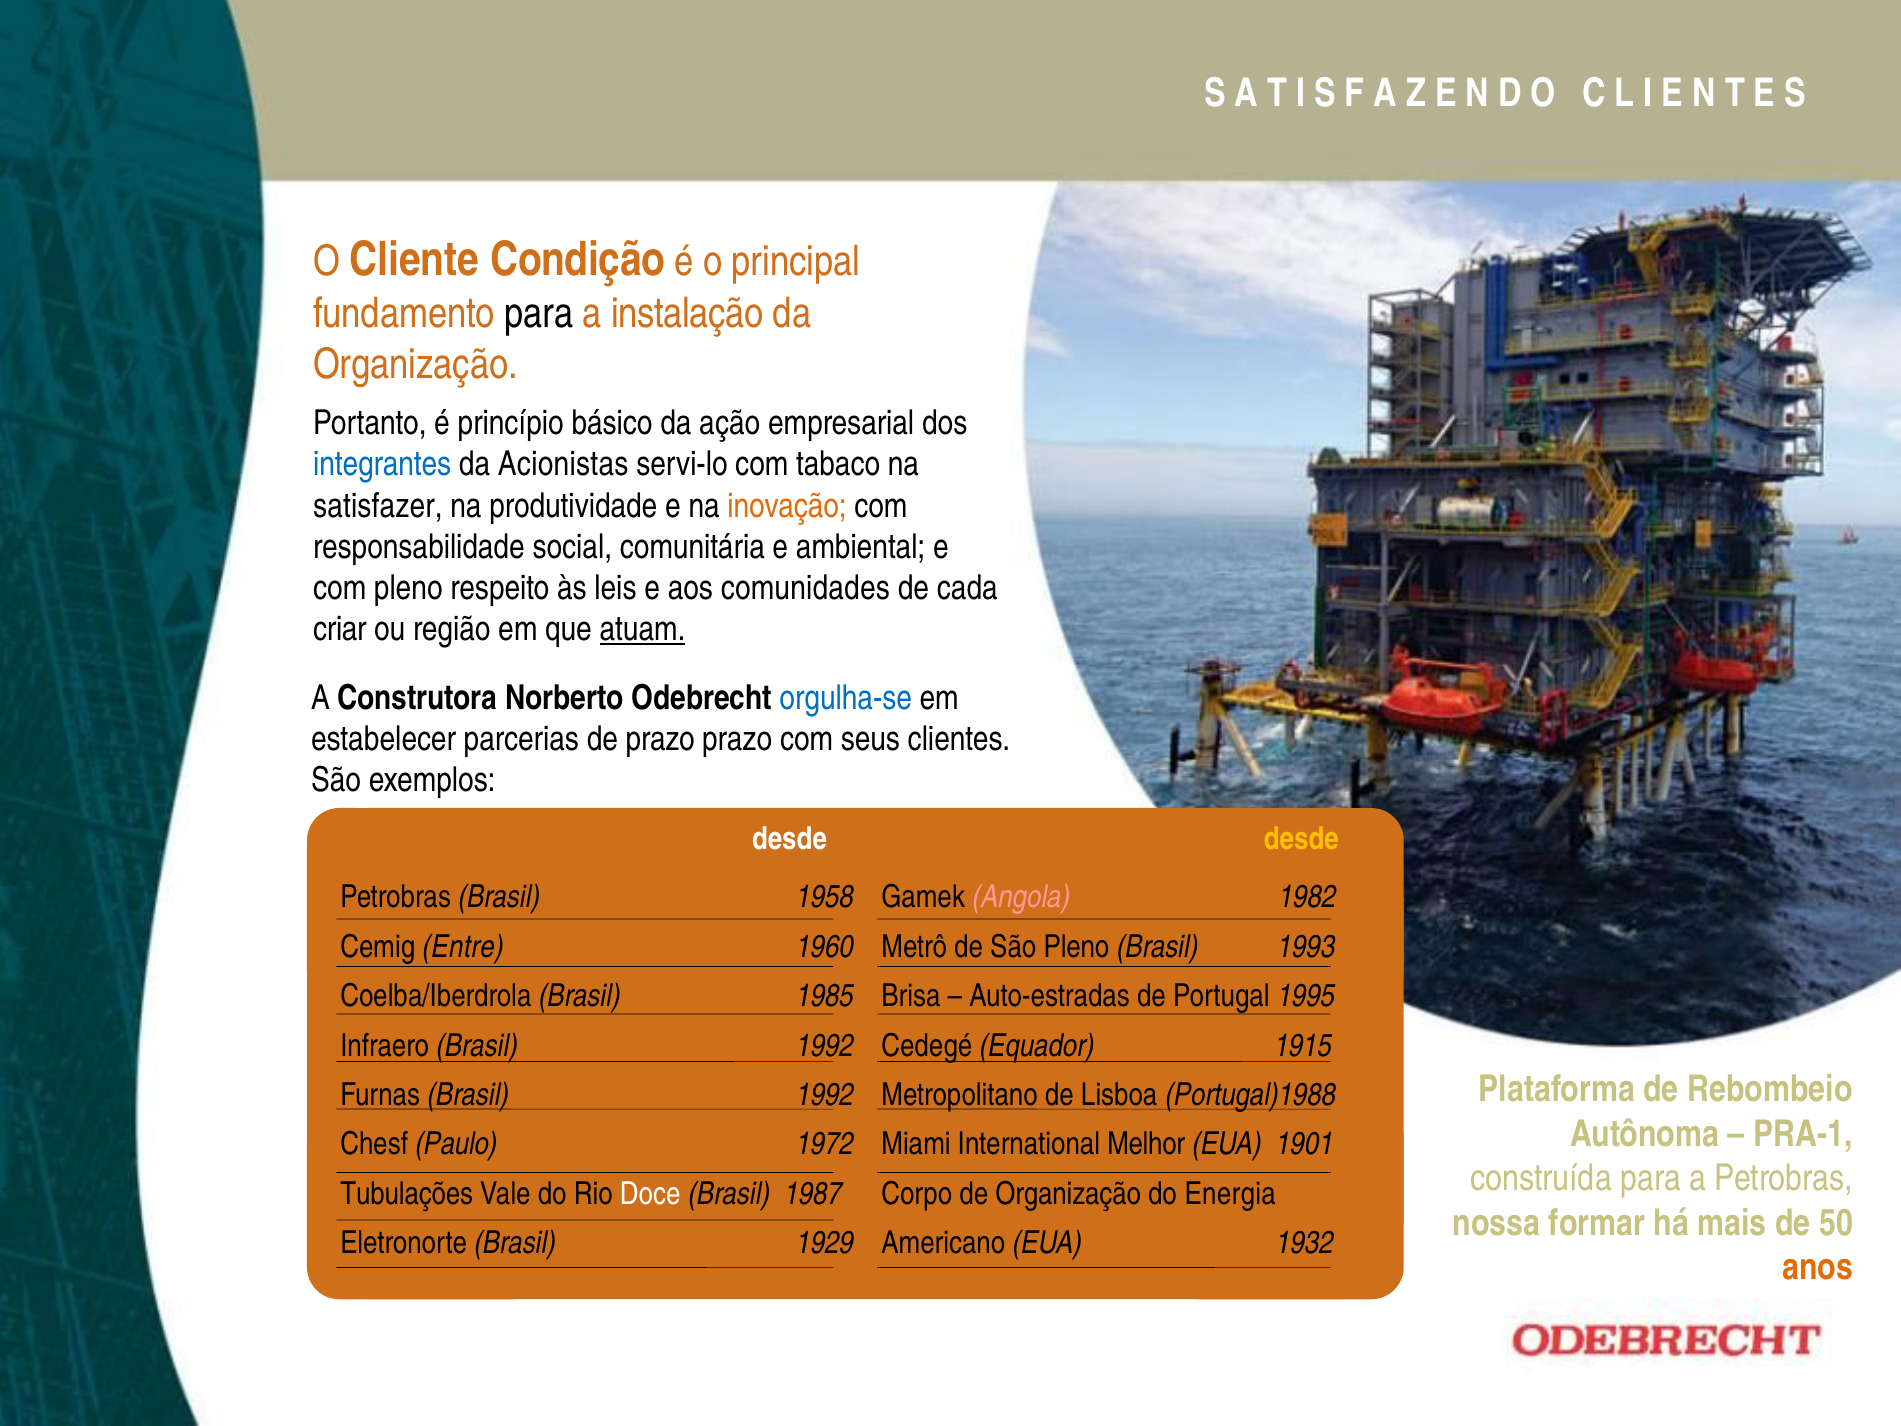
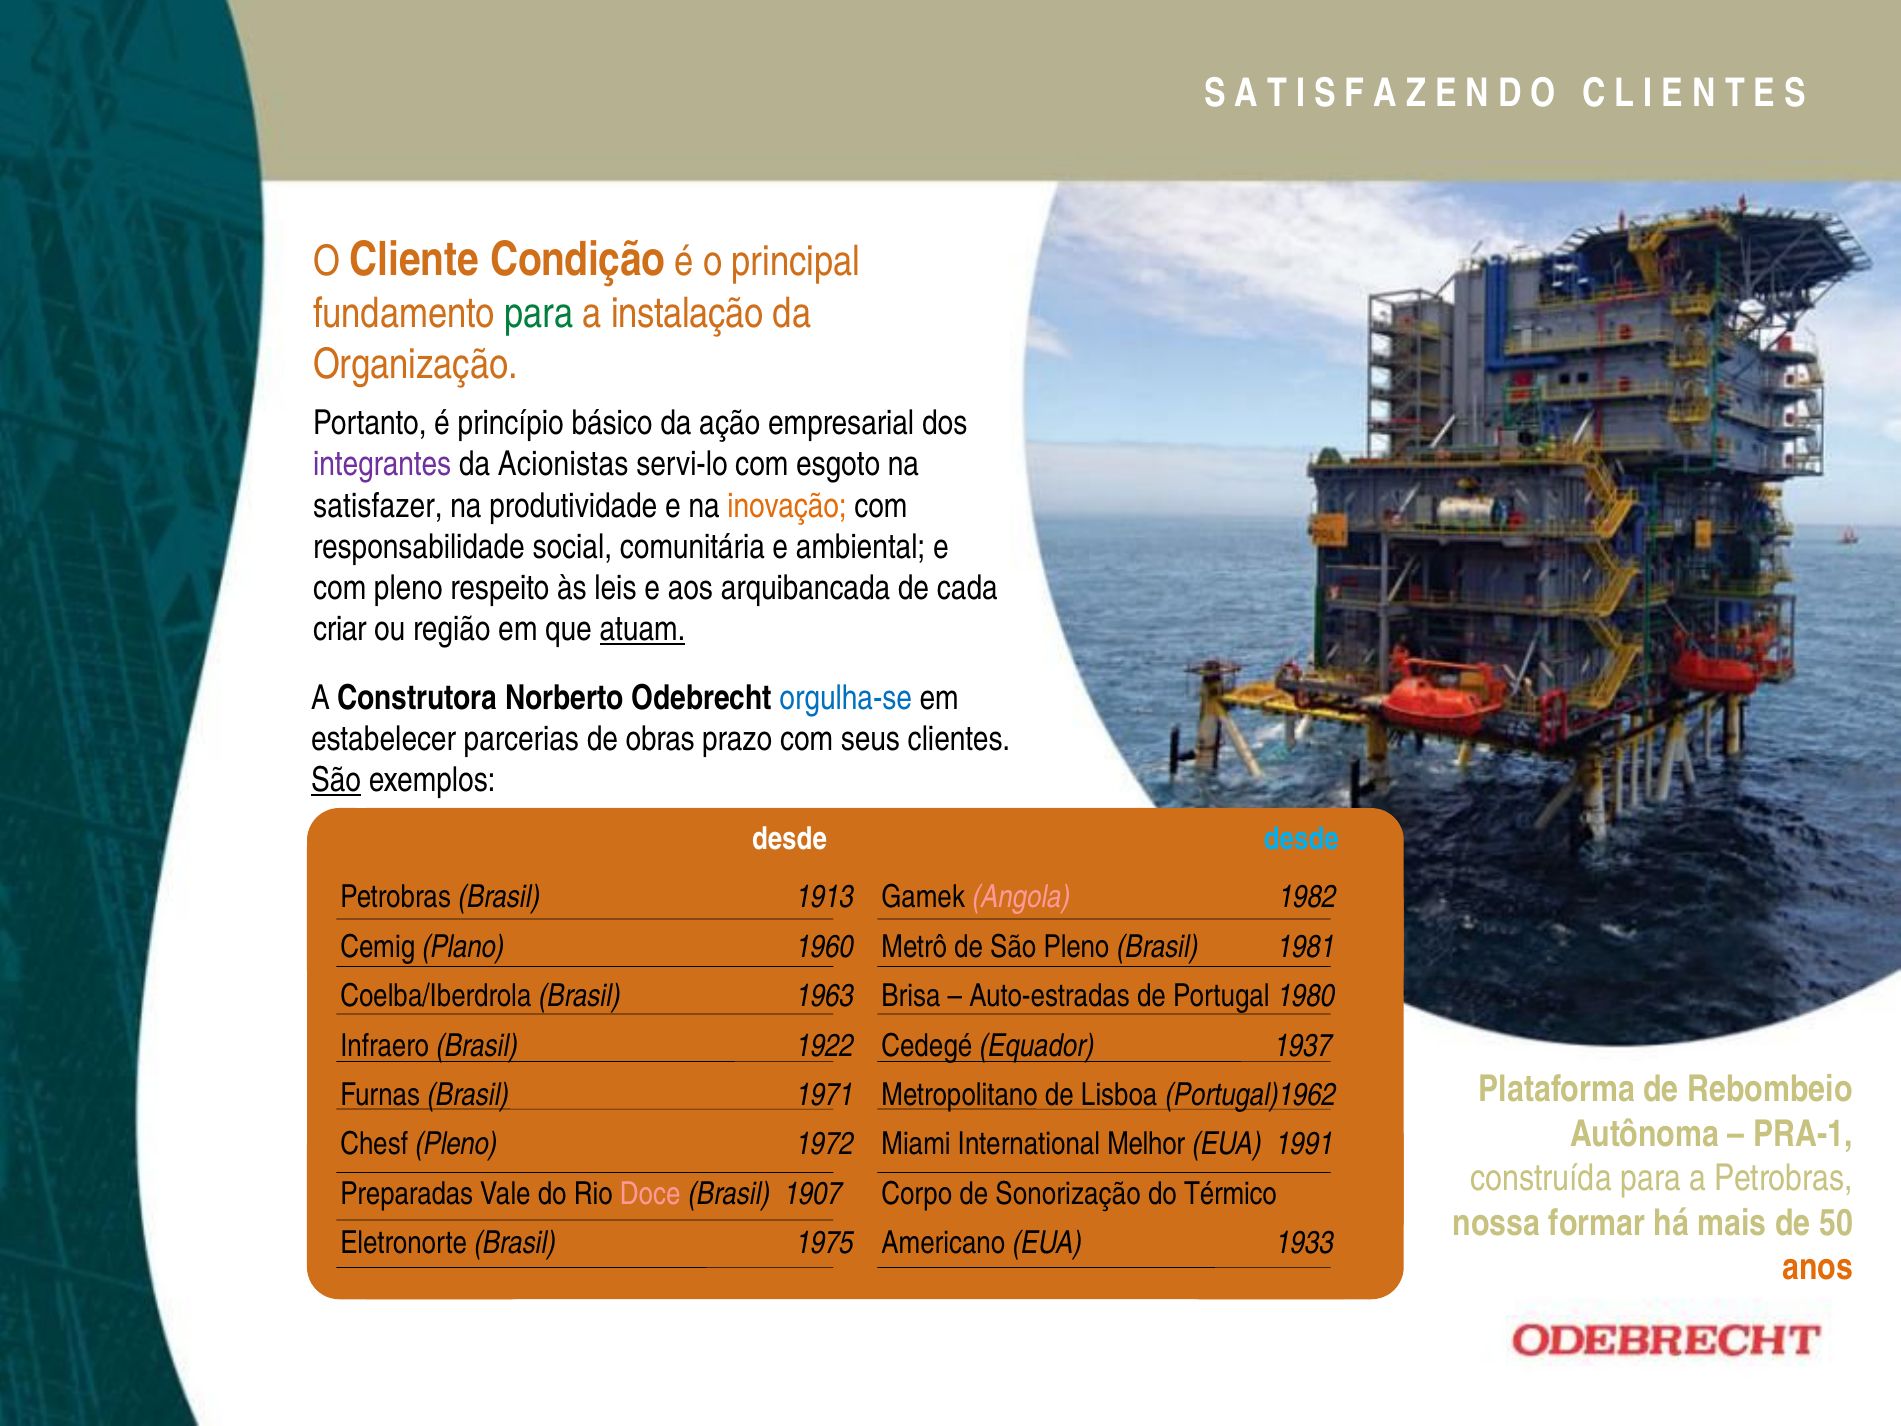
para colour: black -> green (539, 313)
integrantes colour: blue -> purple (382, 464)
tabaco: tabaco -> esgoto (838, 464)
comunidades: comunidades -> arquibancada (806, 588)
de prazo: prazo -> obras (660, 739)
São underline: none -> present (336, 780)
desde colour: yellow -> light blue (1301, 838)
1958: 1958 -> 1913 (825, 897)
Entre: Entre -> Plano (463, 947)
1993: 1993 -> 1981 (1306, 947)
1985: 1985 -> 1963 (825, 996)
1995: 1995 -> 1980 (1306, 996)
Infraero Brasil 1992: 1992 -> 1922 (825, 1046)
1915: 1915 -> 1937 (1303, 1046)
Furnas Brasil 1992: 1992 -> 1971 (825, 1095)
Portugal)1988: Portugal)1988 -> Portugal)1962 (1251, 1095)
Chesf Paulo: Paulo -> Pleno (456, 1144)
1901: 1901 -> 1991 (1305, 1144)
Tubulações: Tubulações -> Preparadas (407, 1194)
Doce colour: white -> pink (650, 1194)
1987: 1987 -> 1907 (813, 1194)
de Organização: Organização -> Sonorização (1068, 1194)
Energia: Energia -> Térmico (1230, 1194)
1929: 1929 -> 1975 (825, 1243)
1932: 1932 -> 1933 (1305, 1243)
